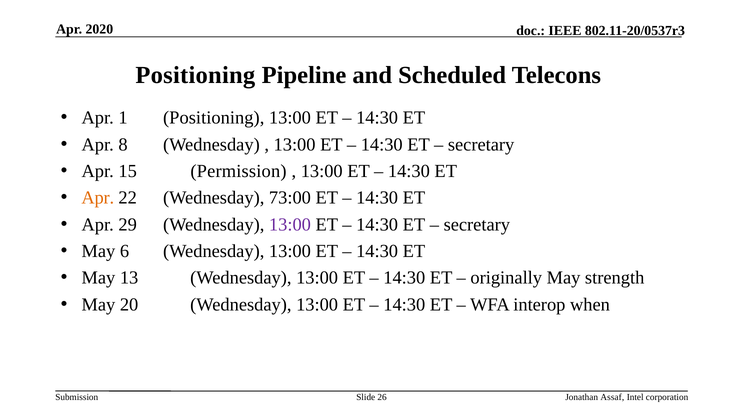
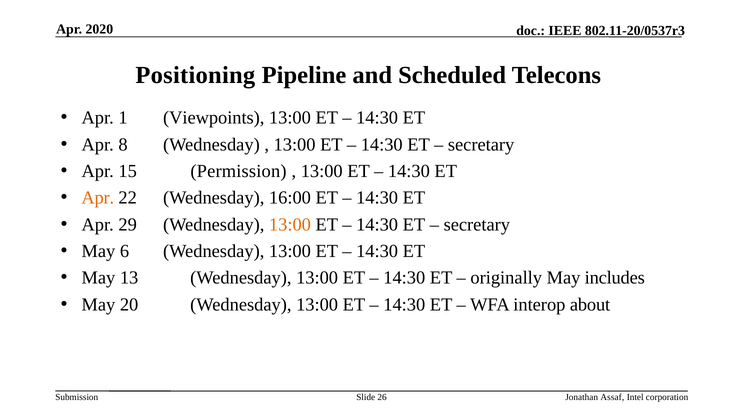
1 Positioning: Positioning -> Viewpoints (214, 118)
73:00: 73:00 -> 16:00 (290, 198)
13:00 colour: purple -> orange (290, 225)
strength: strength -> includes (615, 278)
when: when -> about (590, 305)
